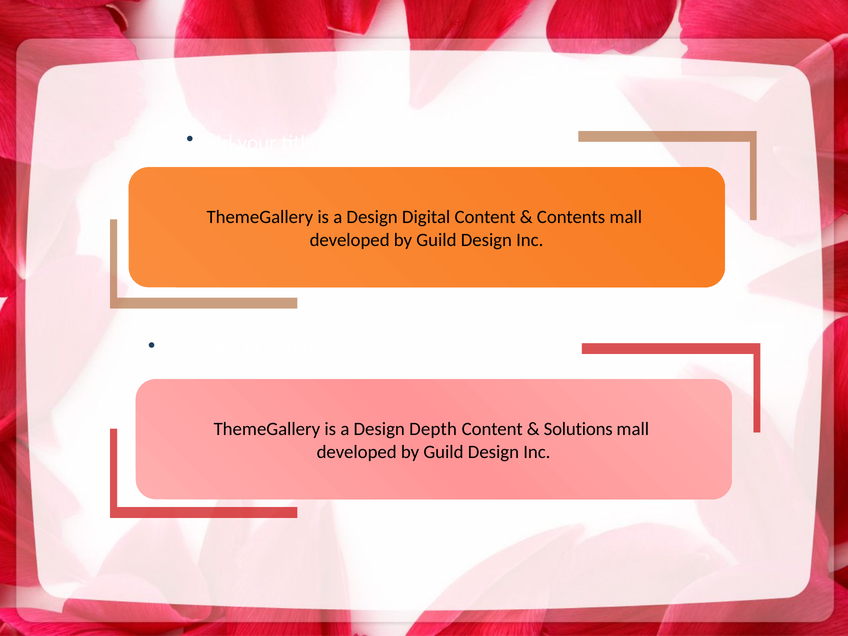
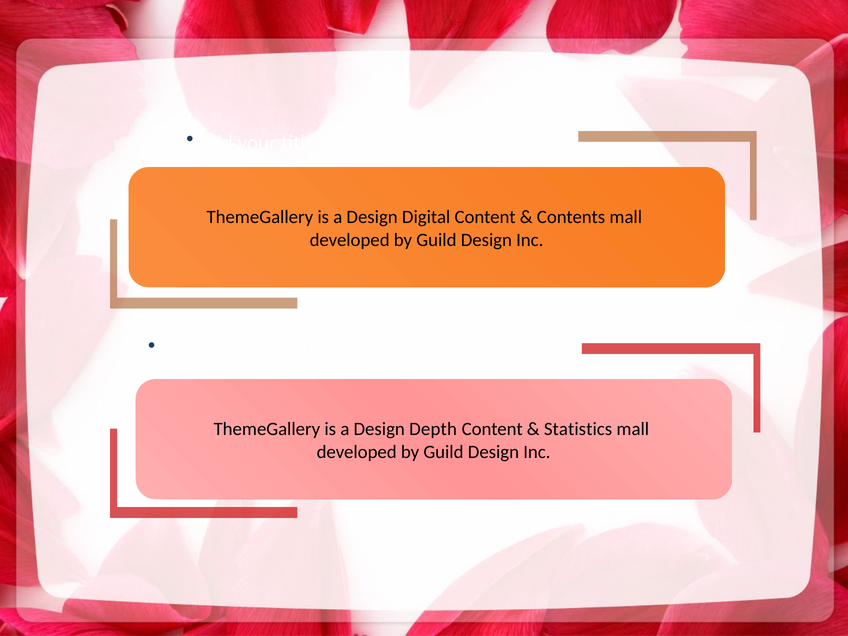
Solutions: Solutions -> Statistics (578, 429)
